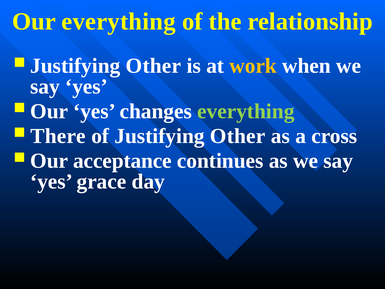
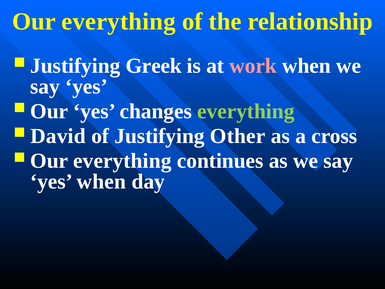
Other: Other -> Greek (154, 66)
work colour: yellow -> pink (253, 66)
There: There -> David (58, 136)
acceptance: acceptance -> everything (122, 161)
yes grace: grace -> when (101, 181)
